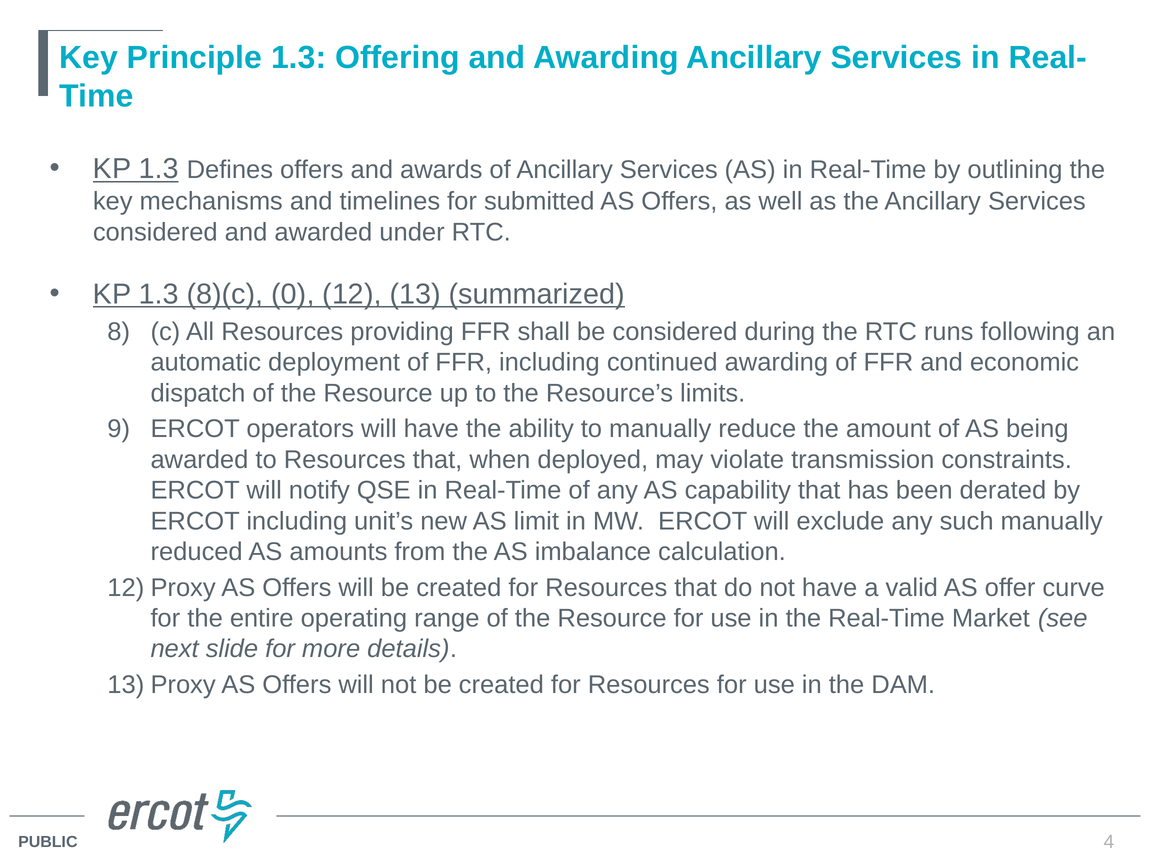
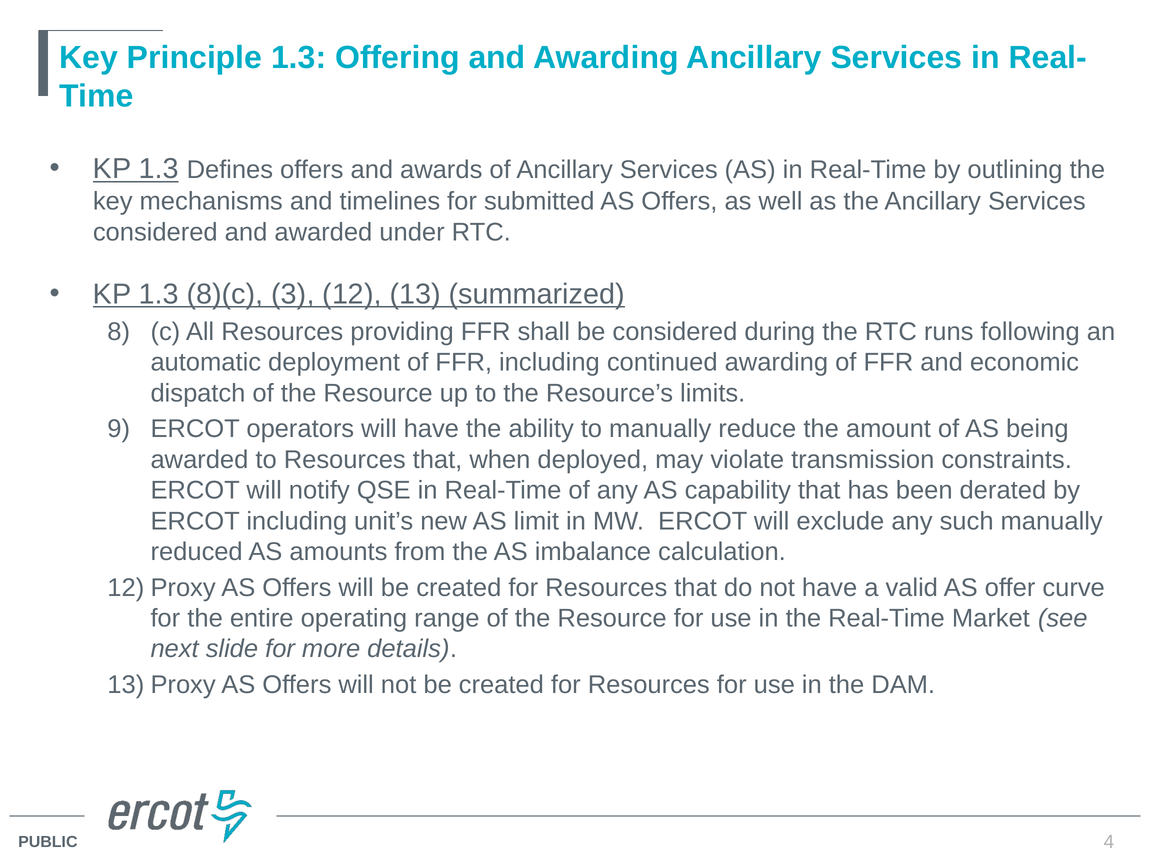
0: 0 -> 3 (293, 294)
